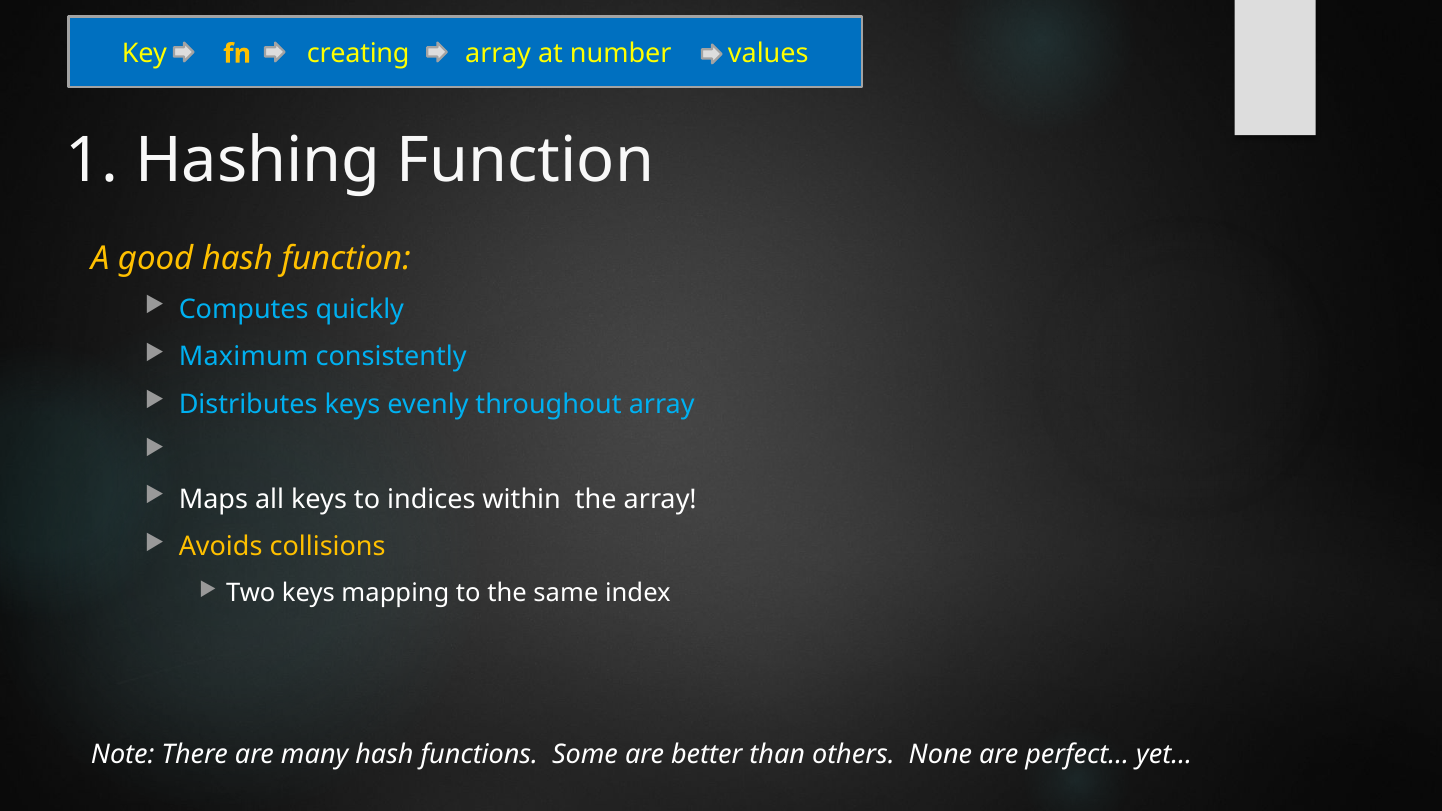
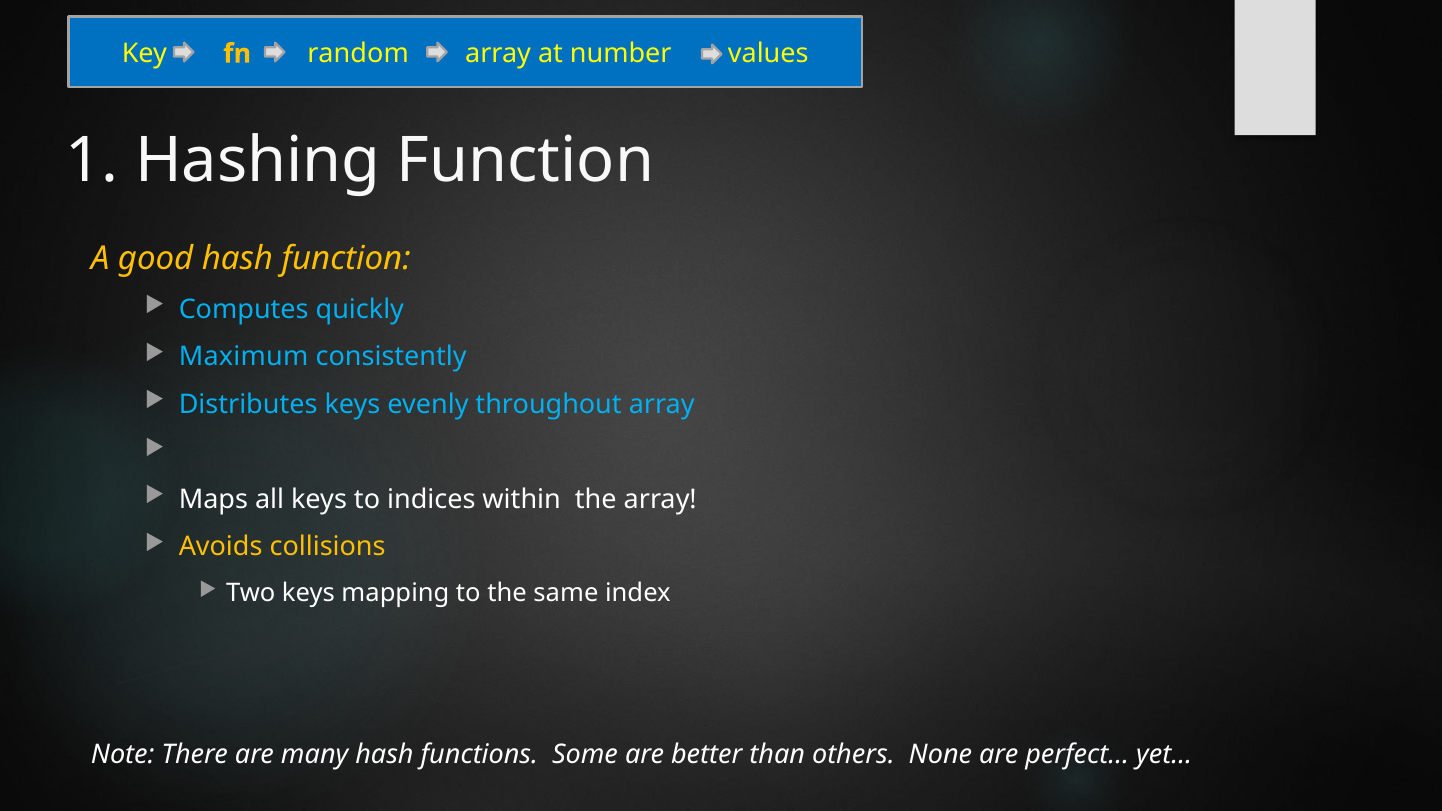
creating: creating -> random (358, 54)
